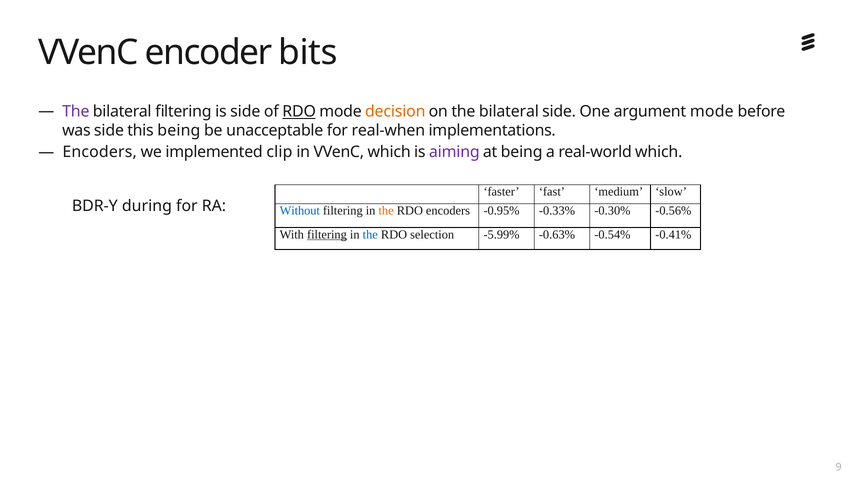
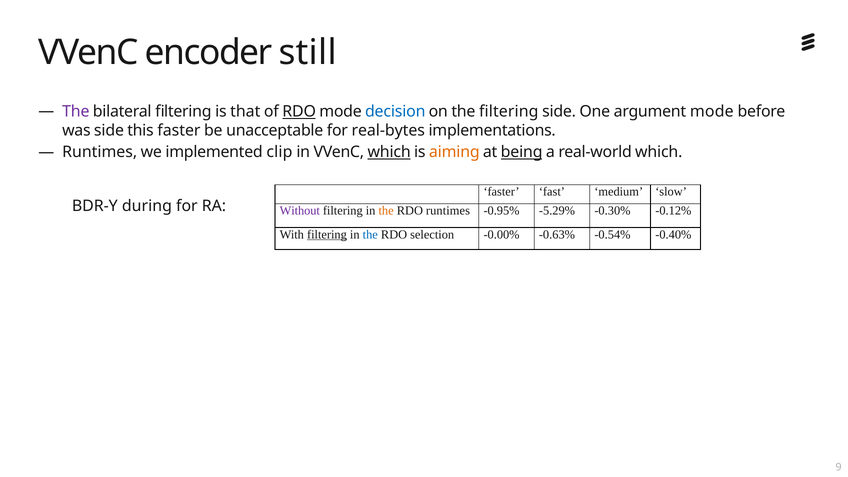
bits: bits -> still (308, 53)
is side: side -> that (245, 111)
decision colour: orange -> blue (395, 111)
on the bilateral: bilateral -> filtering (509, 111)
this being: being -> faster (179, 131)
real-when: real-when -> real-bytes (388, 131)
Encoders: Encoders -> Runtimes (100, 152)
which underline: none -> present (389, 152)
aiming colour: purple -> orange (454, 152)
being underline: none -> present (522, 152)
Without colour: blue -> purple (300, 211)
RDO encoders: encoders -> runtimes (448, 211)
-0.33%: -0.33% -> -5.29% (557, 211)
-0.56%: -0.56% -> -0.12% (673, 211)
-5.99%: -5.99% -> -0.00% (502, 235)
-0.41%: -0.41% -> -0.40% (673, 235)
